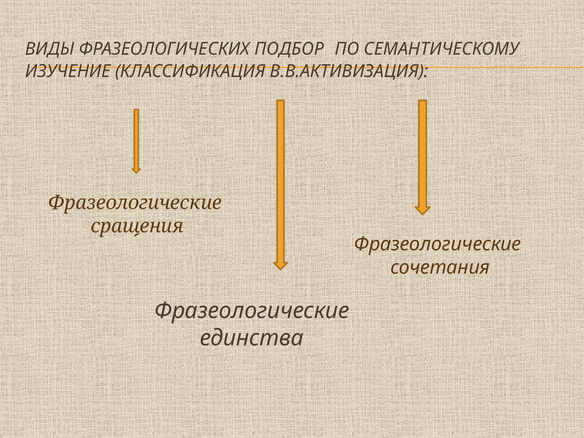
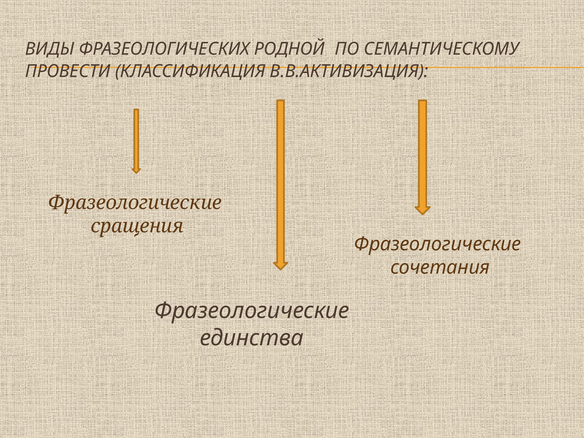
ПОДБОР: ПОДБОР -> РОДНОЙ (289, 49)
ИЗУЧЕНИЕ: ИЗУЧЕНИЕ -> ПРОВЕСТИ (68, 71)
